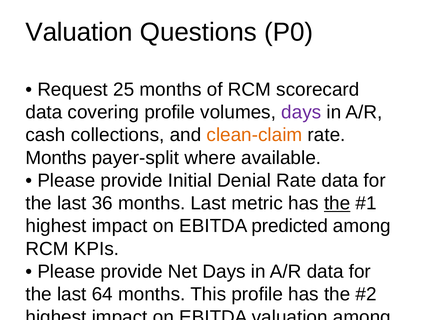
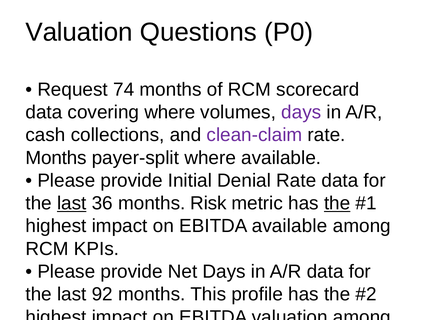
25: 25 -> 74 (124, 89)
covering profile: profile -> where (170, 112)
clean-claim colour: orange -> purple (254, 135)
last underline: none -> present (72, 203)
months Last: Last -> Risk (208, 203)
EBITDA predicted: predicted -> available (290, 226)
64: 64 -> 92 (102, 294)
